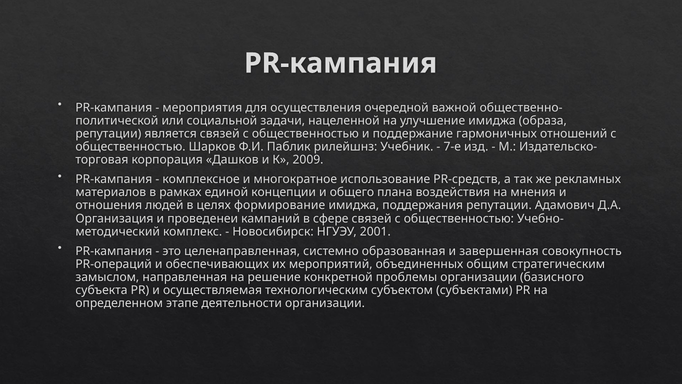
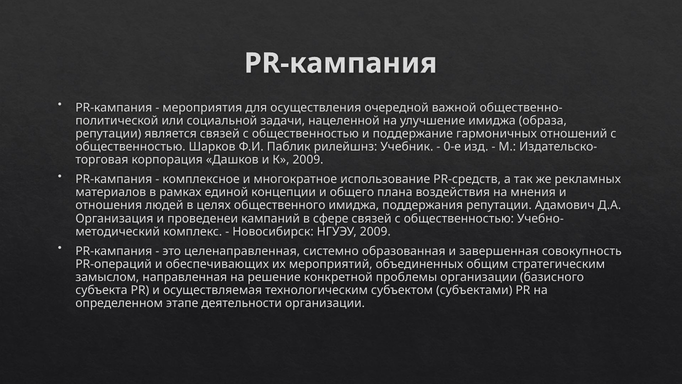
7-е: 7-е -> 0-е (452, 147)
формирование: формирование -> общественного (280, 205)
НГУЭУ 2001: 2001 -> 2009 (375, 231)
